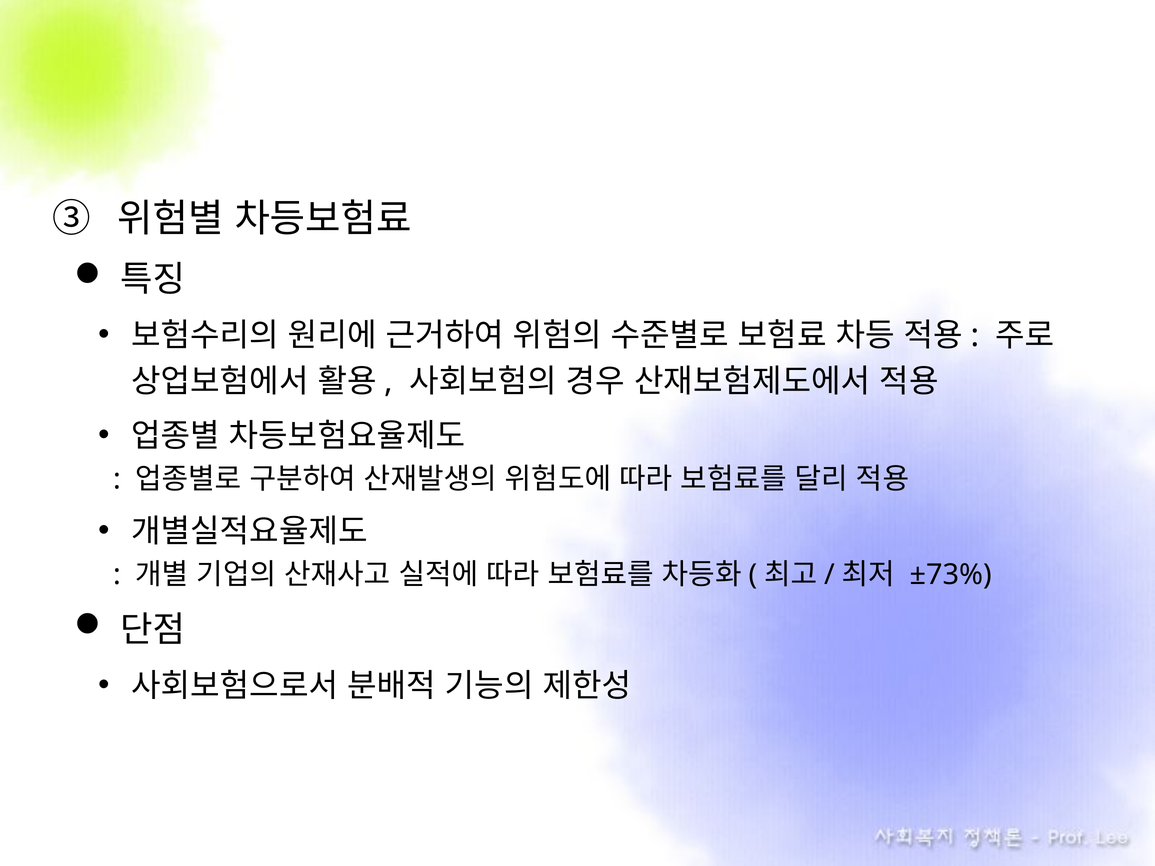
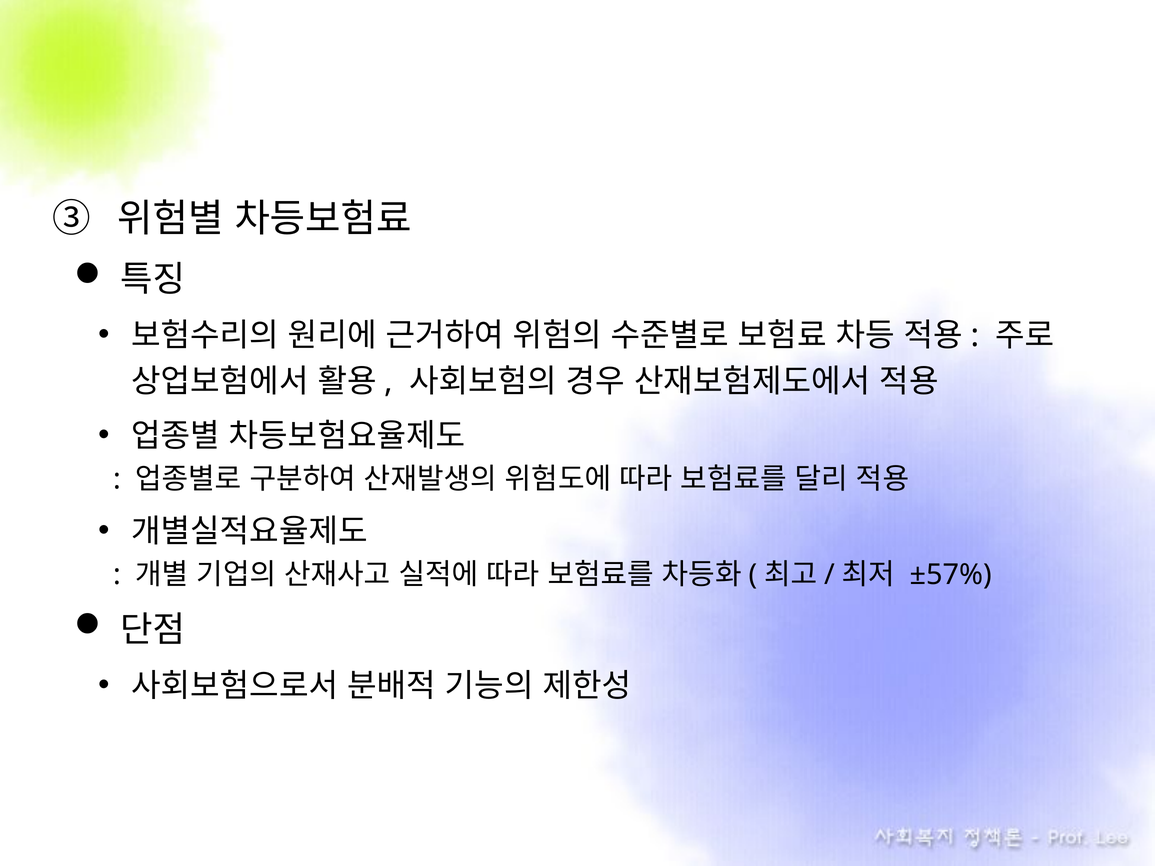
±73%: ±73% -> ±57% (951, 575)
